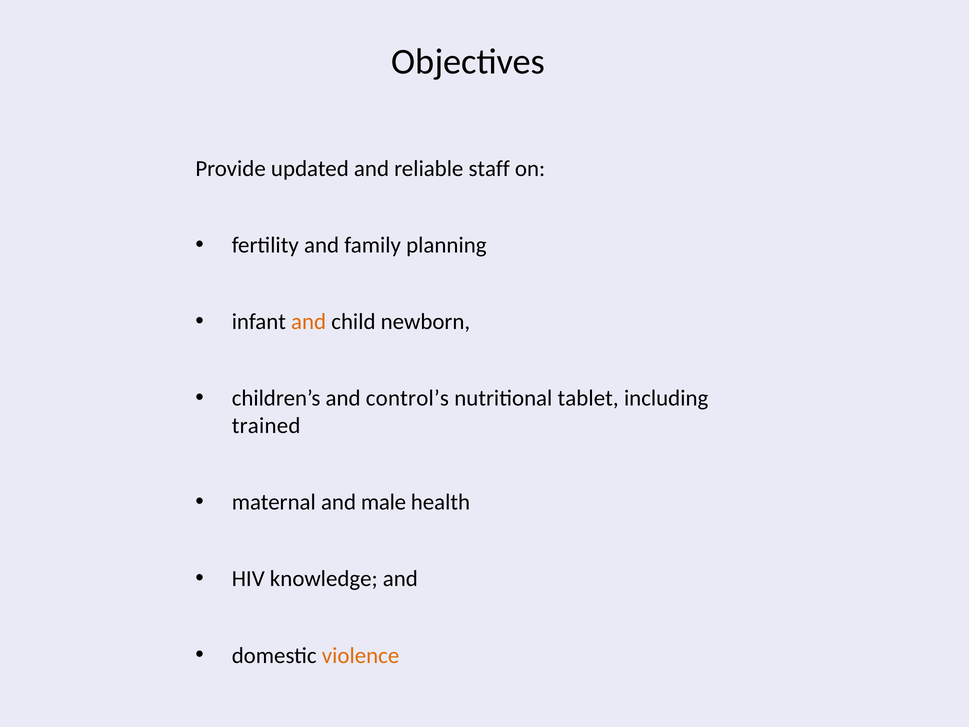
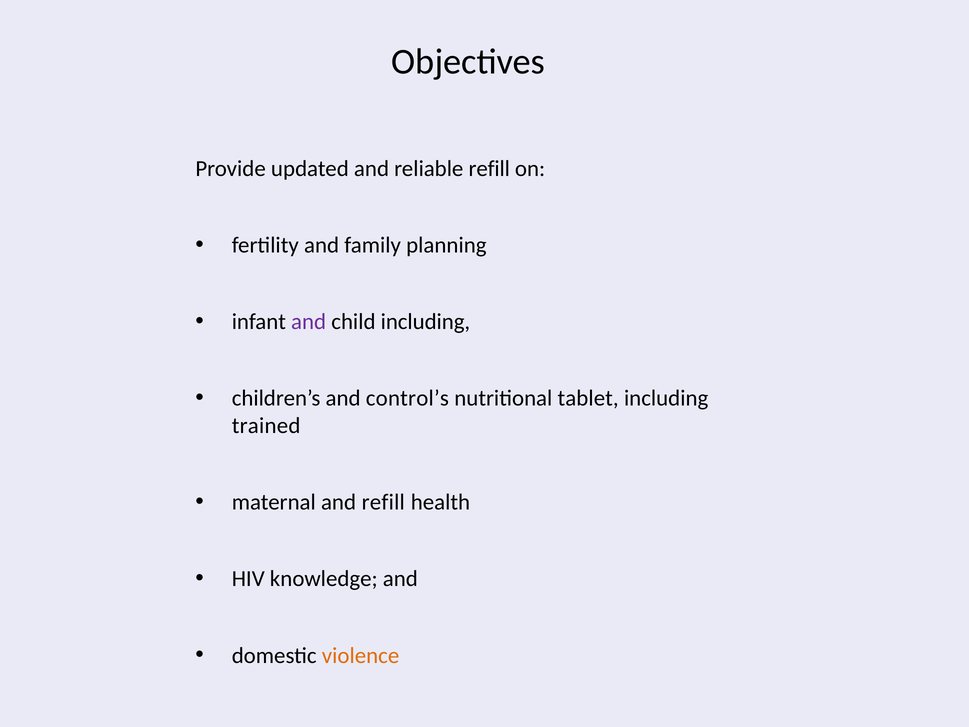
reliable staff: staff -> refill (489, 169)
and colour: orange -> purple (309, 322)
child newborn: newborn -> including (425, 322)
and male: male -> refill (383, 502)
